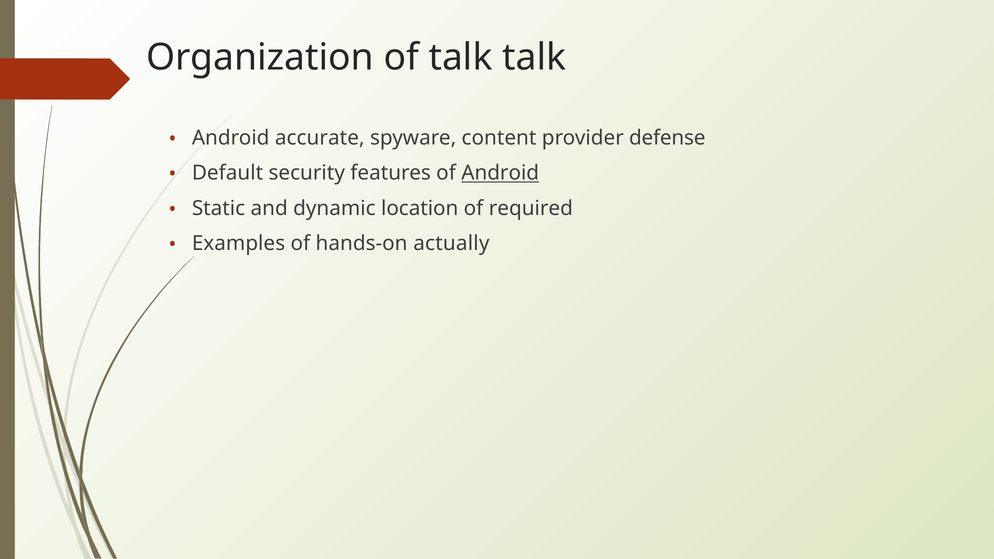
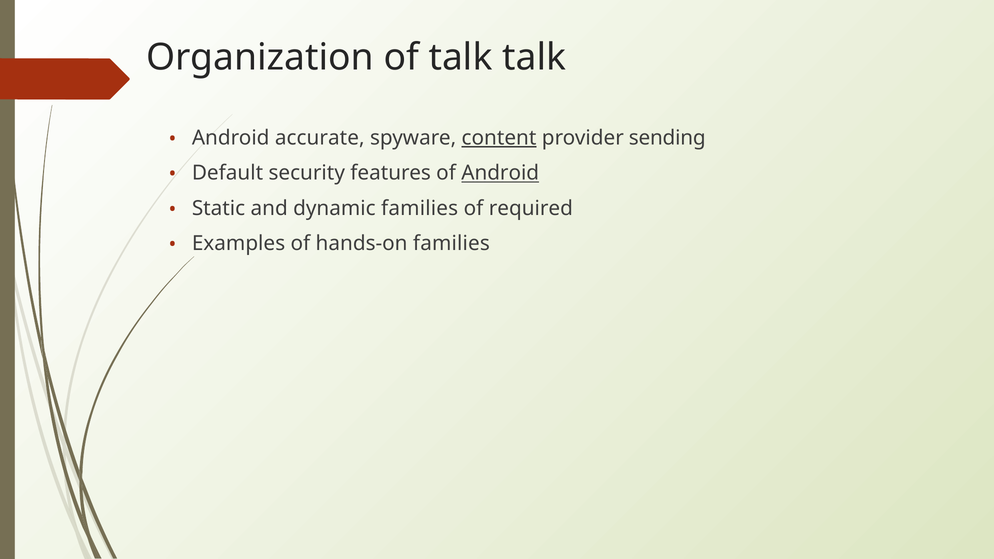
content underline: none -> present (499, 138)
defense: defense -> sending (667, 138)
dynamic location: location -> families (420, 208)
hands-on actually: actually -> families (451, 244)
